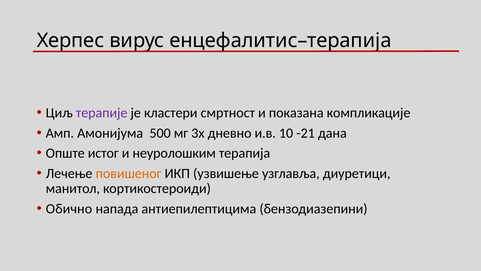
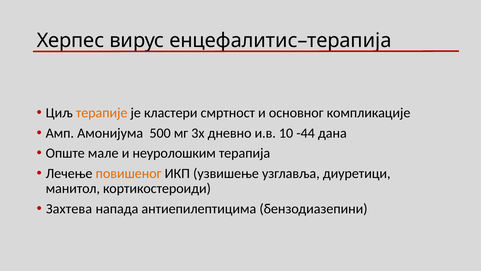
терапије colour: purple -> orange (102, 113)
показана: показана -> основног (296, 113)
-21: -21 -> -44 (306, 133)
истог: истог -> мале (103, 153)
Обично: Обично -> Захтева (69, 208)
